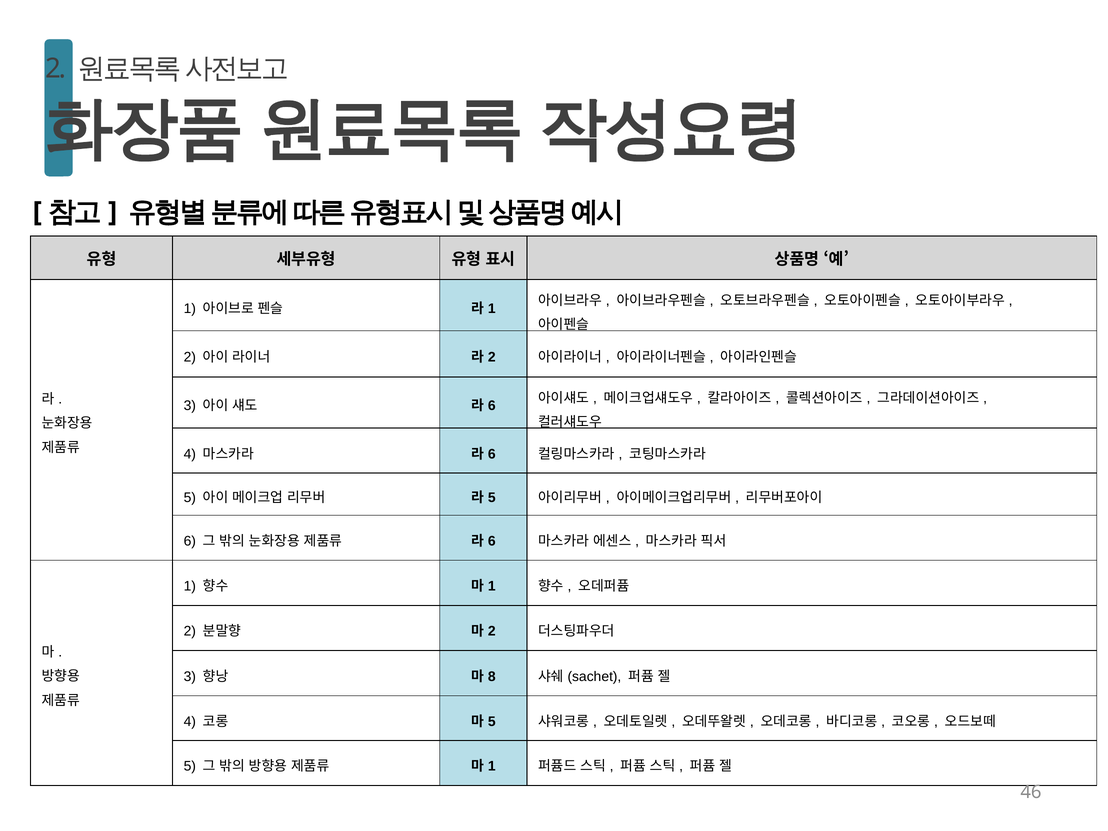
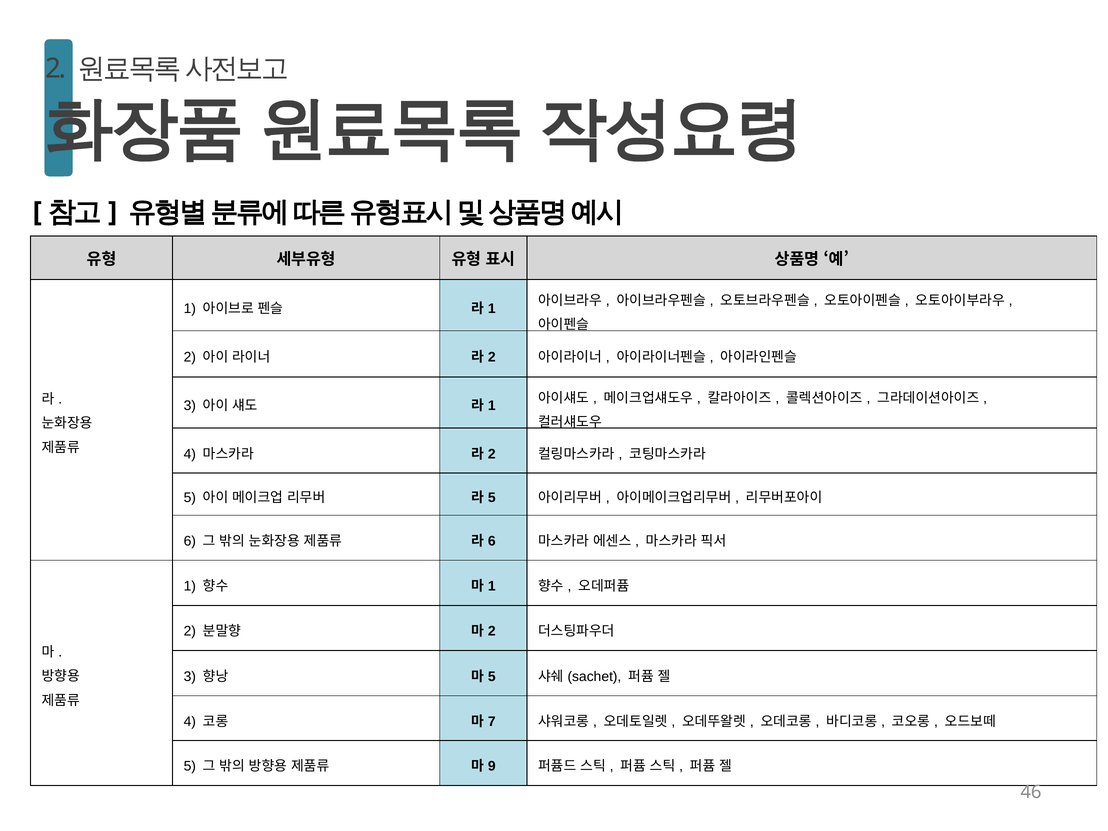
6: 6 -> 1 (492, 406)
6: 6 -> 2 (492, 454)
8: 8 -> 5 (492, 676)
5: 5 -> 7 (492, 721)
1: 1 -> 9 (492, 766)
